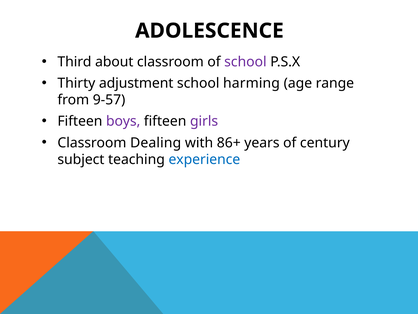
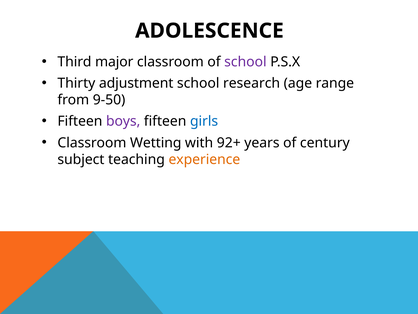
about: about -> major (114, 62)
harming: harming -> research (252, 83)
9-57: 9-57 -> 9-50 (109, 100)
girls colour: purple -> blue (204, 121)
Dealing: Dealing -> Wetting (156, 143)
86+: 86+ -> 92+ (229, 143)
experience colour: blue -> orange (204, 159)
